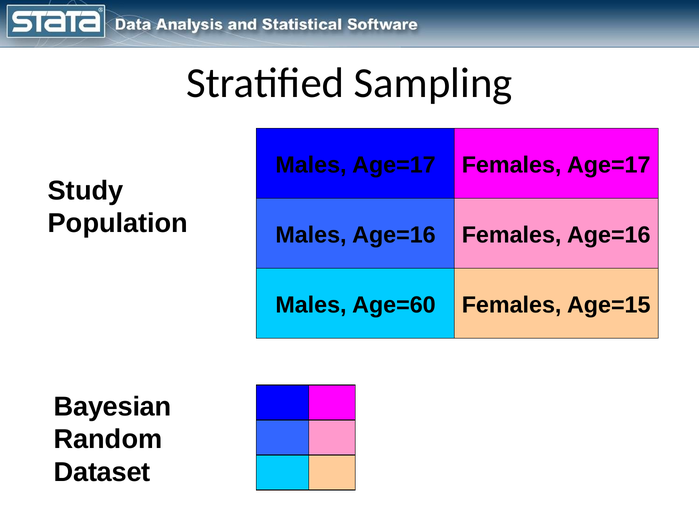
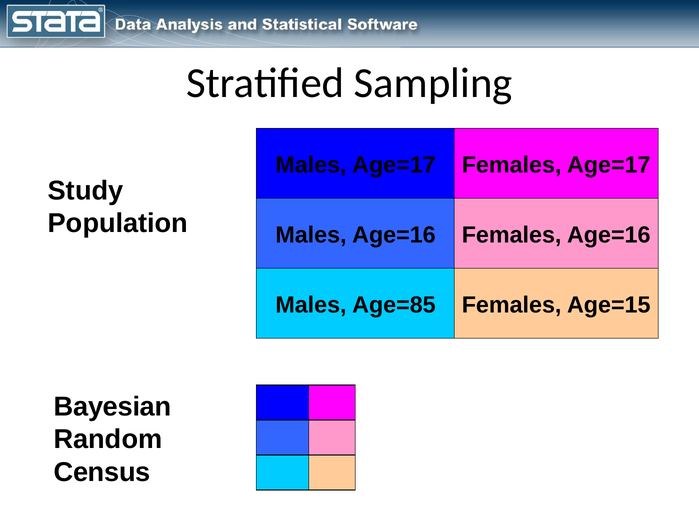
Age=60: Age=60 -> Age=85 (394, 304)
Dataset: Dataset -> Census (102, 471)
